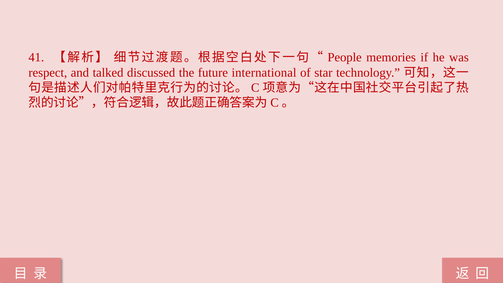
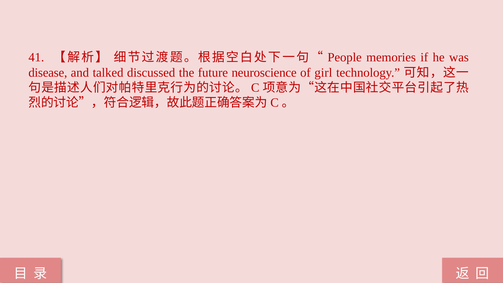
respect: respect -> disease (48, 73)
international: international -> neuroscience (264, 73)
star: star -> girl (323, 73)
